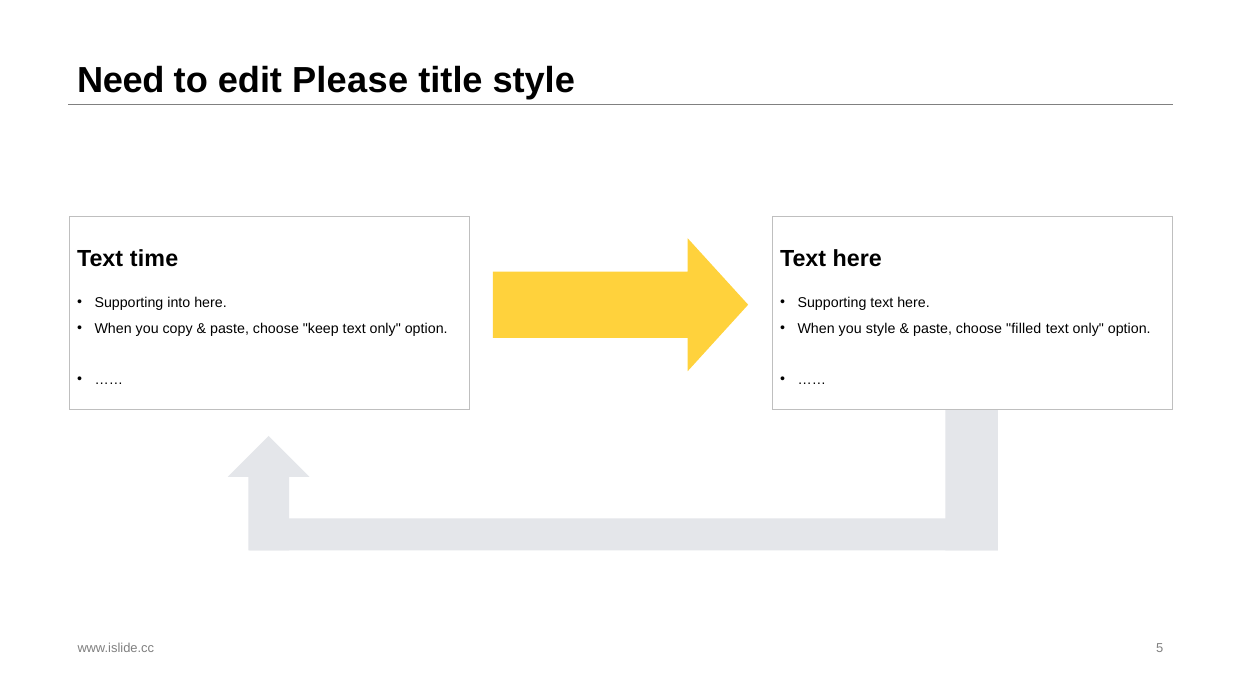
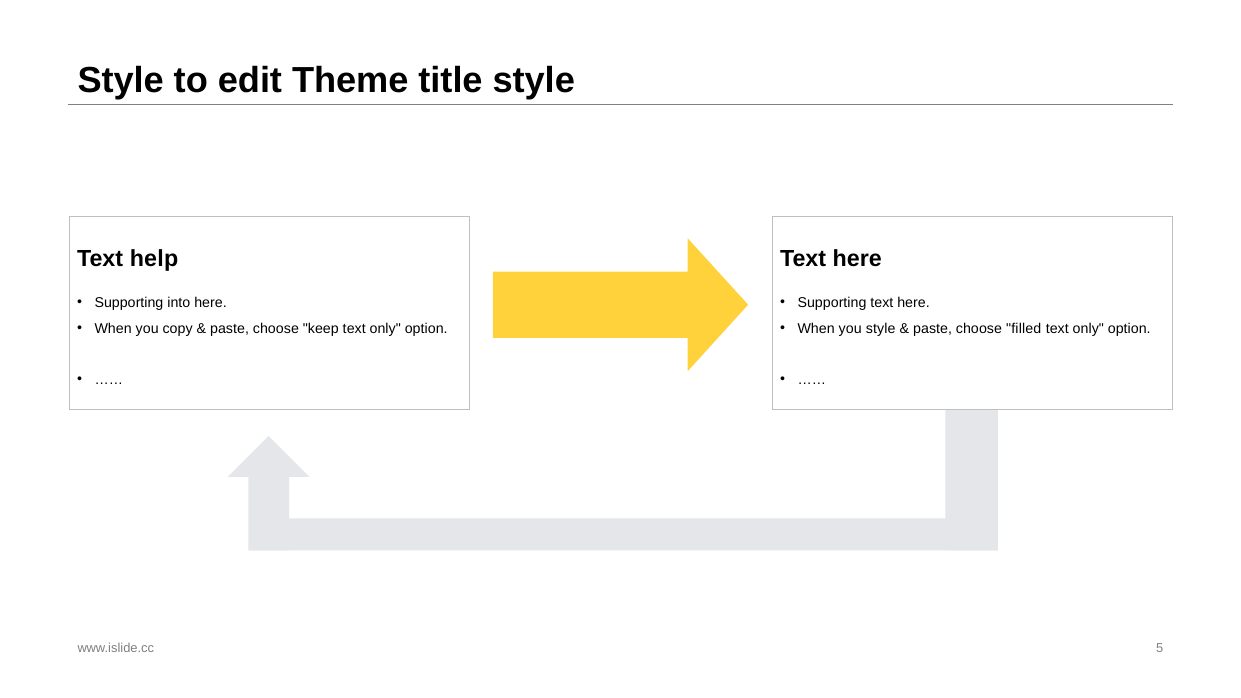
Need: Need -> Style (121, 80)
Please: Please -> Theme (350, 80)
time: time -> help (154, 259)
